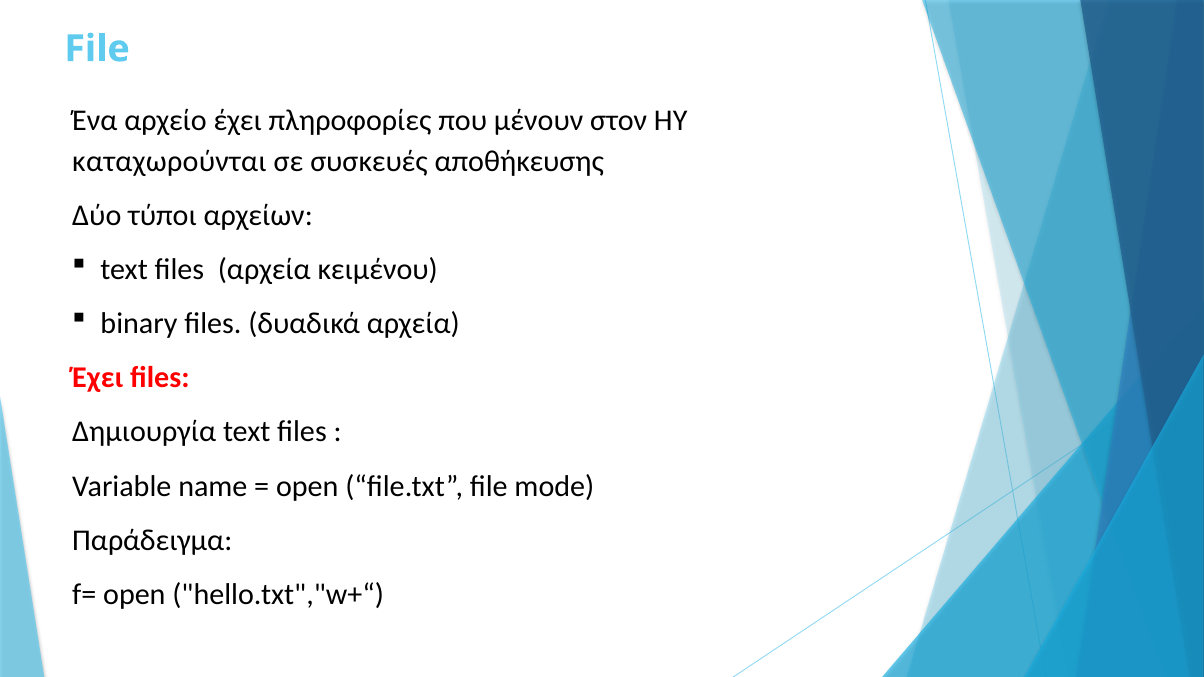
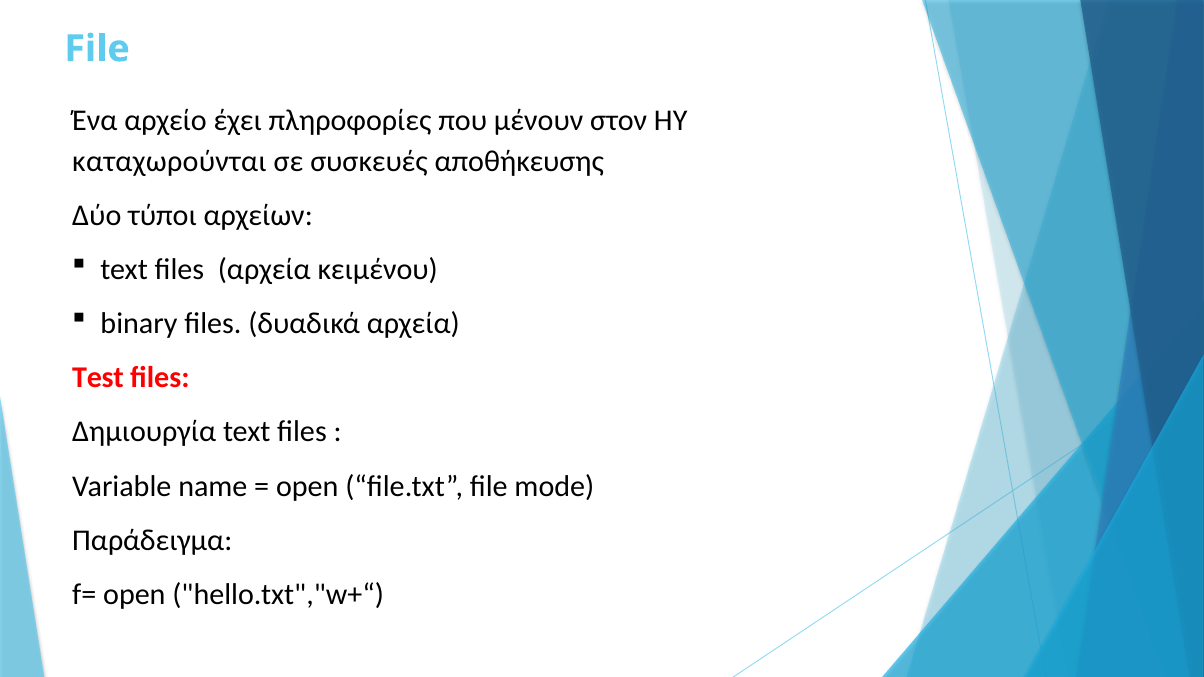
Έχει: Έχει -> Test (98, 378)
